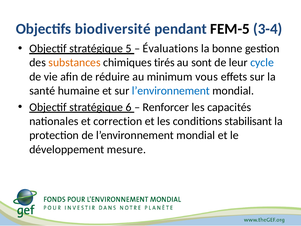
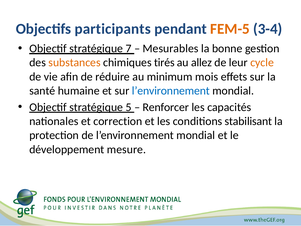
biodiversité: biodiversité -> participants (113, 29)
FEM-5 colour: black -> orange (230, 29)
5: 5 -> 7 (129, 48)
Évaluations: Évaluations -> Mesurables (171, 48)
sont: sont -> allez (202, 63)
cycle colour: blue -> orange (262, 63)
vous: vous -> mois (207, 77)
6: 6 -> 5 (129, 107)
